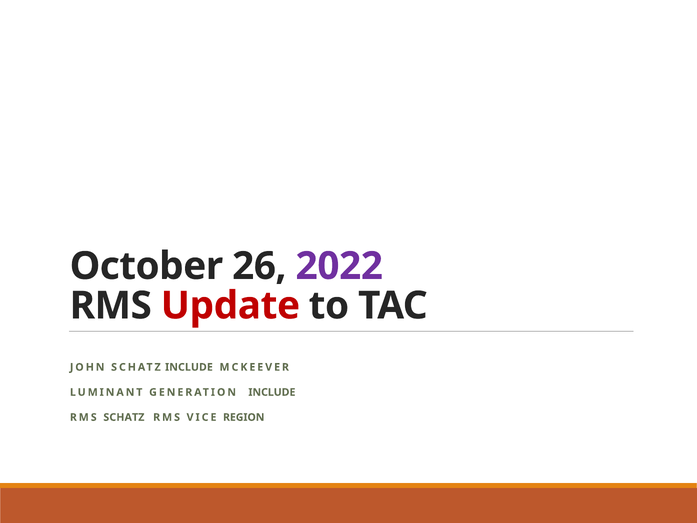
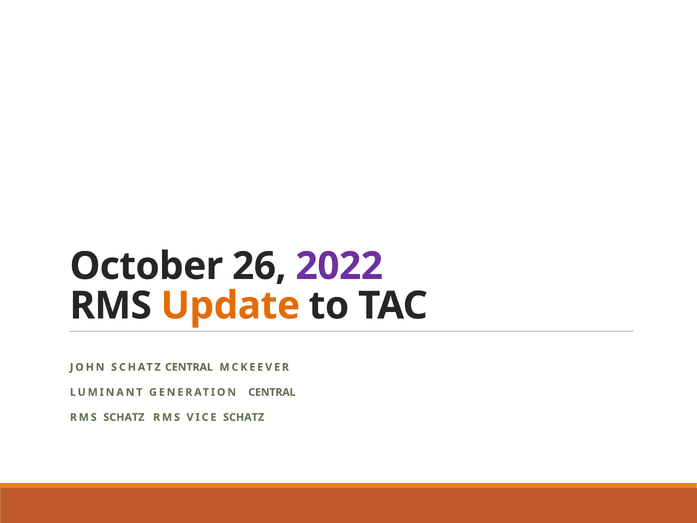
Update colour: red -> orange (230, 306)
SCHATZ INCLUDE: INCLUDE -> CENTRAL (189, 367)
GENERATION INCLUDE: INCLUDE -> CENTRAL (272, 392)
VICE REGION: REGION -> SCHATZ (244, 417)
